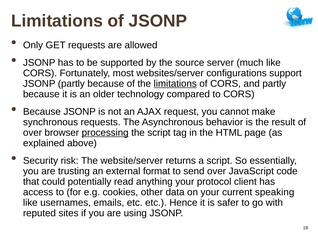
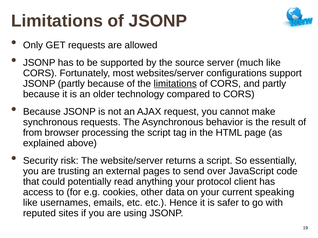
over: over -> from (33, 133)
processing underline: present -> none (105, 133)
format: format -> pages (156, 172)
